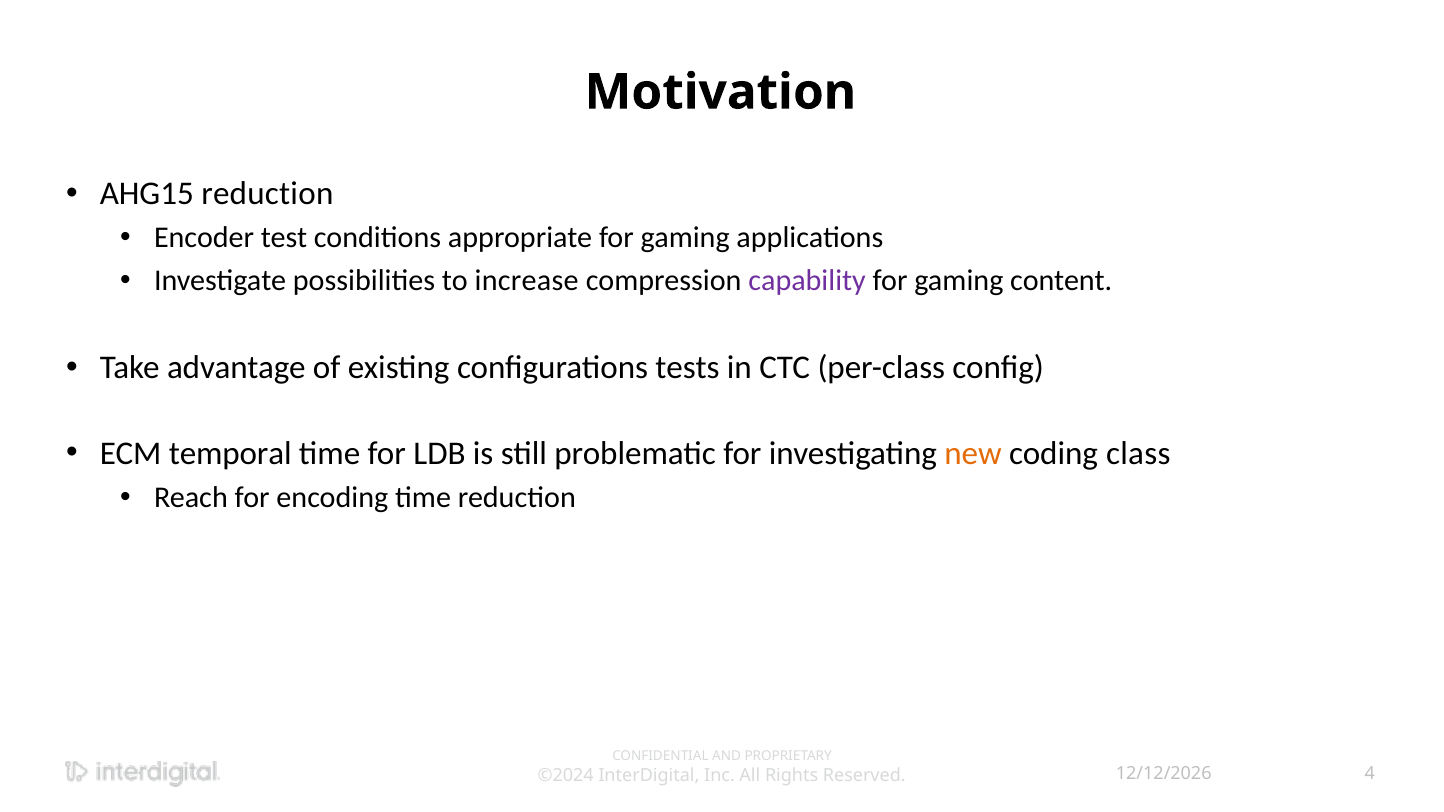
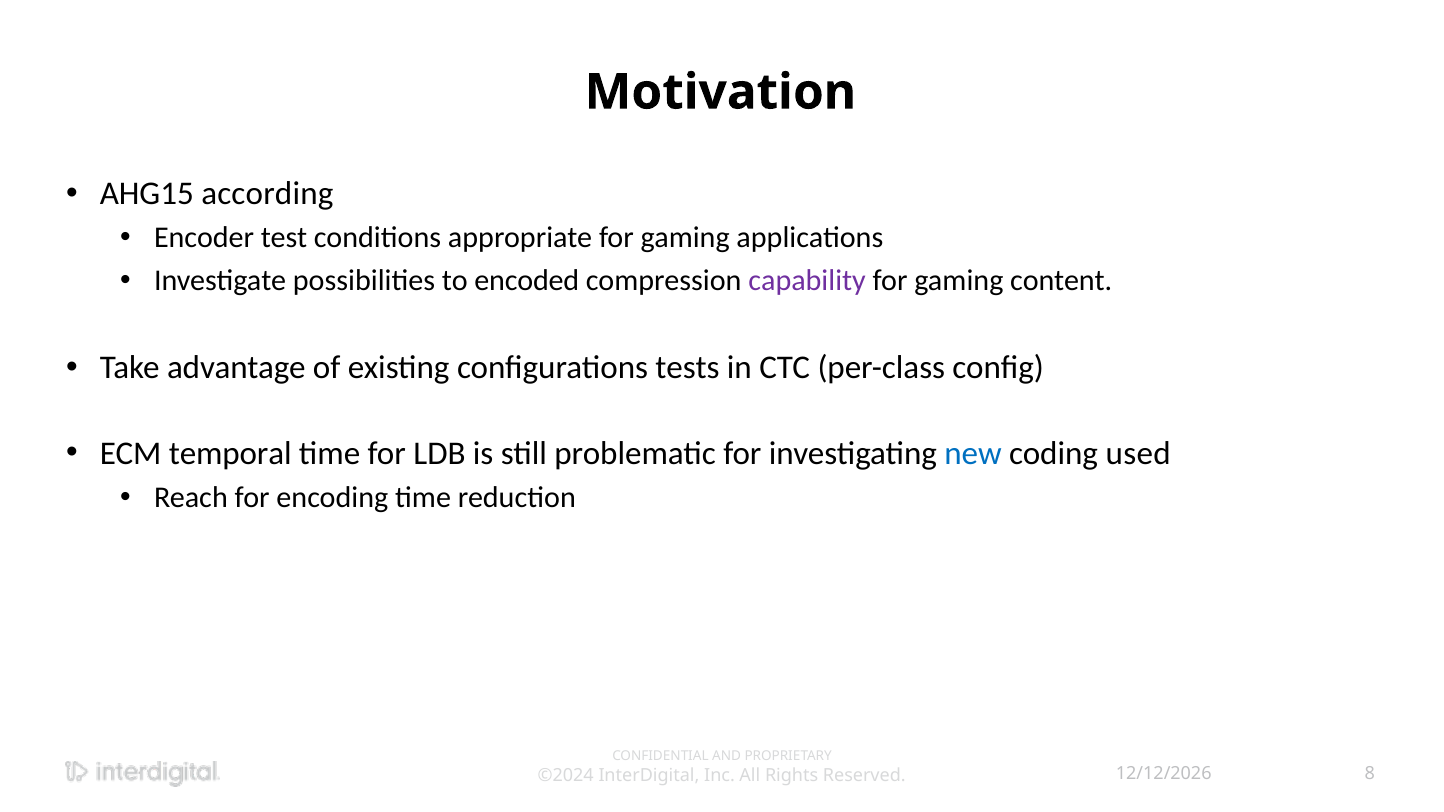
AHG15 reduction: reduction -> according (267, 194)
increase: increase -> encoded (527, 281)
new colour: orange -> blue (973, 453)
class: class -> used (1138, 453)
4: 4 -> 8 (1370, 774)
